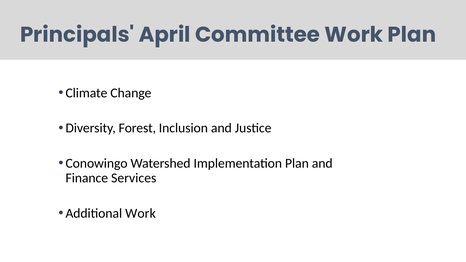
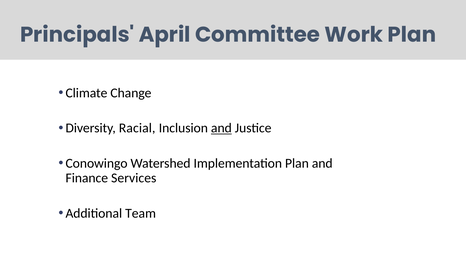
Forest: Forest -> Racial (137, 128)
and underline: none -> present (221, 128)
Additional Work: Work -> Team (141, 213)
